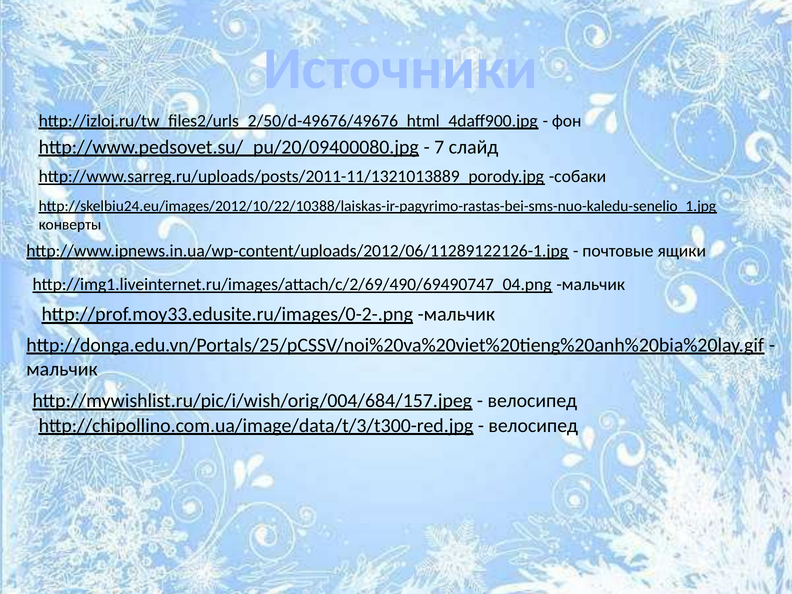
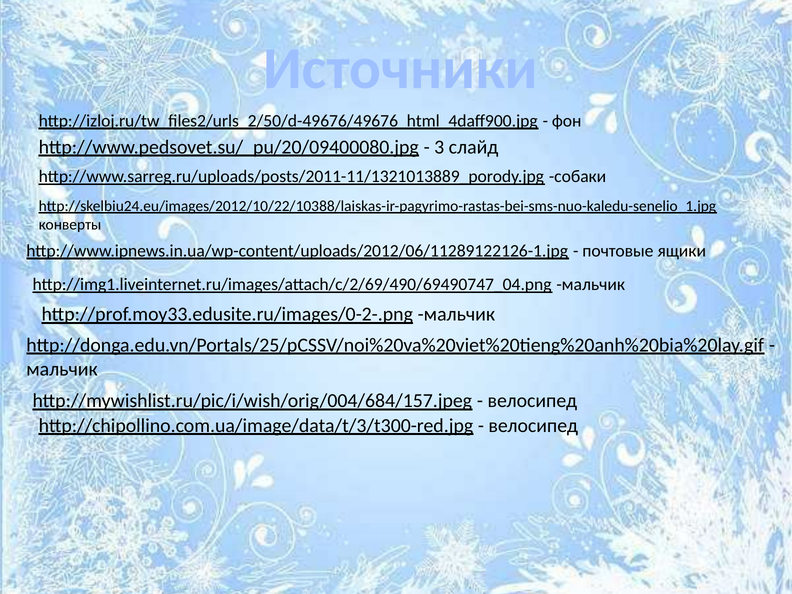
7: 7 -> 3 (439, 147)
